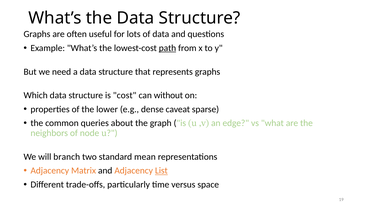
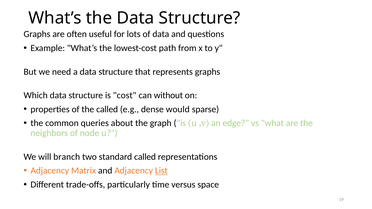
path underline: present -> none (167, 48)
the lower: lower -> called (107, 109)
caveat: caveat -> would (178, 109)
standard mean: mean -> called (145, 157)
